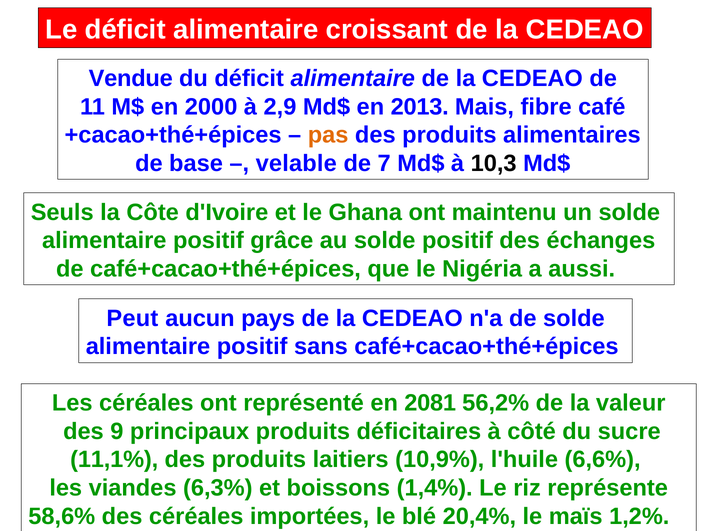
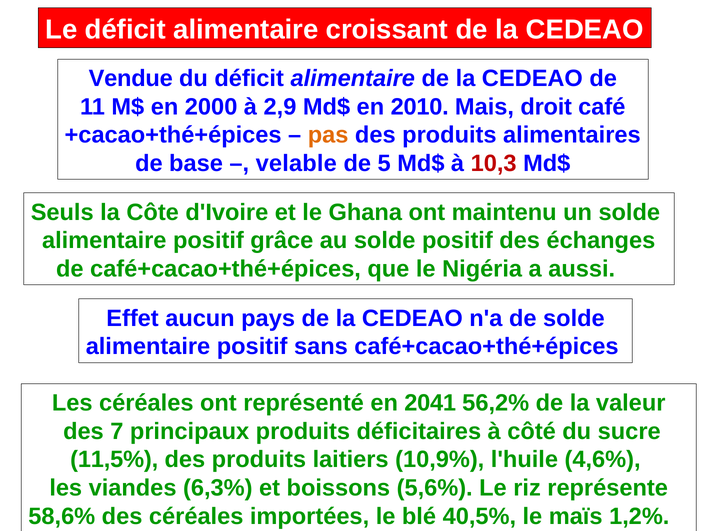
2013: 2013 -> 2010 (420, 107)
fibre: fibre -> droit (546, 107)
7: 7 -> 5 (384, 163)
10,3 colour: black -> red (494, 163)
Peut: Peut -> Effet (133, 318)
2081: 2081 -> 2041 (430, 403)
9: 9 -> 7 (117, 431)
11,1%: 11,1% -> 11,5% (114, 460)
6,6%: 6,6% -> 4,6% (603, 460)
1,4%: 1,4% -> 5,6% (435, 488)
20,4%: 20,4% -> 40,5% (479, 516)
